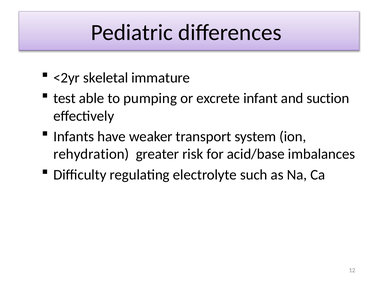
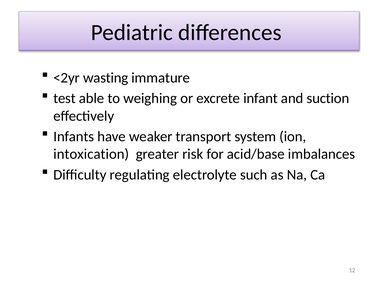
skeletal: skeletal -> wasting (106, 78)
pumping: pumping -> weighing (150, 98)
rehydration: rehydration -> intoxication (91, 154)
